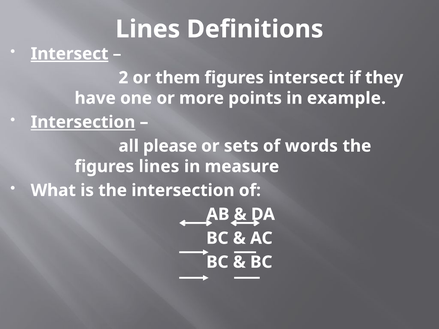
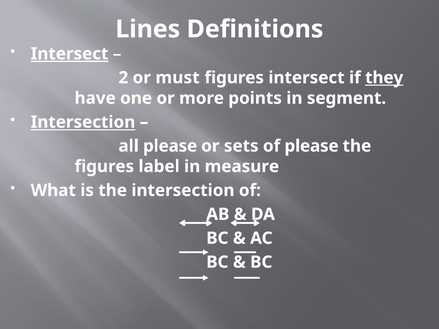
them: them -> must (178, 78)
they underline: none -> present (384, 78)
example: example -> segment (347, 98)
of words: words -> please (312, 146)
figures lines: lines -> label (159, 167)
